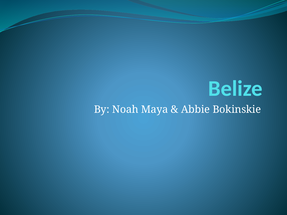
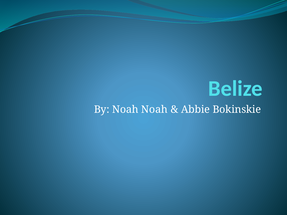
Noah Maya: Maya -> Noah (154, 110)
